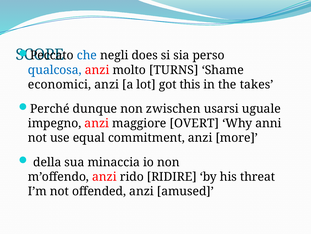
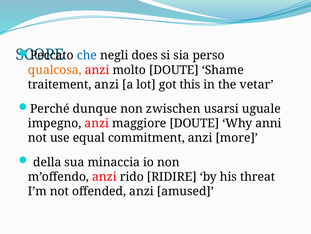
qualcosa colour: blue -> orange (55, 70)
molto TURNS: TURNS -> DOUTE (174, 70)
economici: economici -> traitement (60, 84)
takes: takes -> vetar (257, 84)
maggiore OVERT: OVERT -> DOUTE (194, 123)
